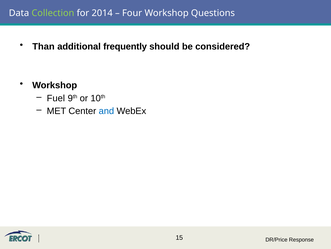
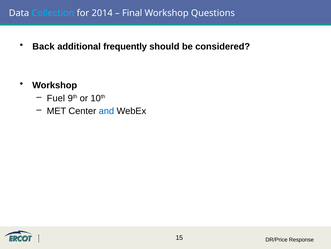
Collection colour: light green -> light blue (53, 13)
Four: Four -> Final (132, 13)
Than: Than -> Back (43, 46)
